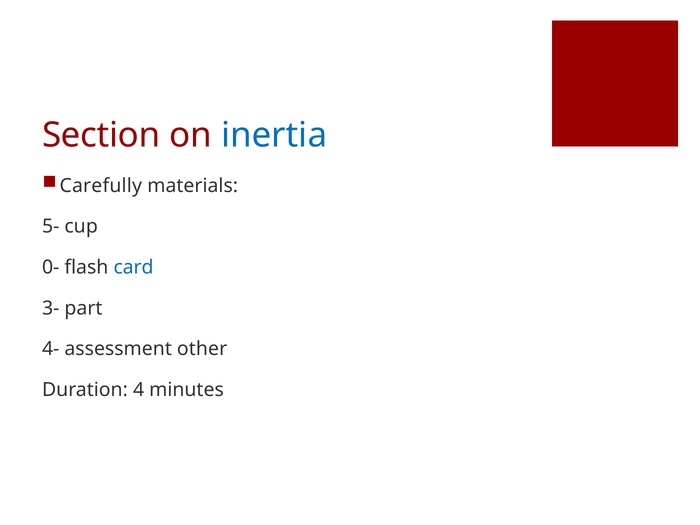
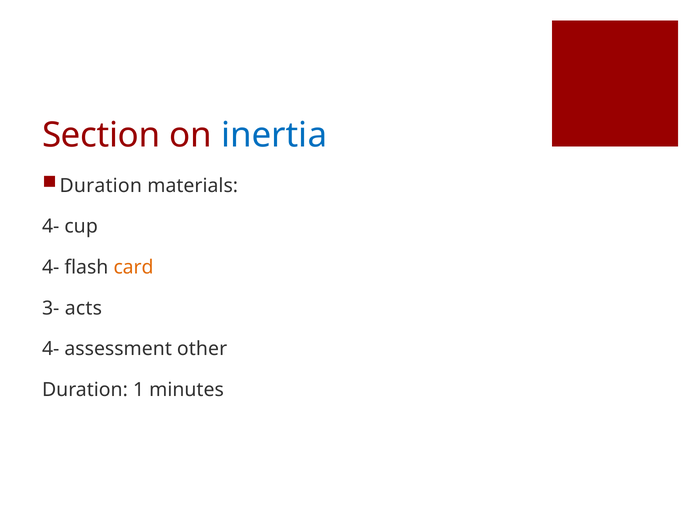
Carefully: Carefully -> Duration (101, 186)
5-: 5- -> 4- (51, 227)
0-: 0- -> 4- (51, 267)
card colour: blue -> orange (133, 267)
part: part -> acts (83, 308)
4: 4 -> 1 (139, 390)
